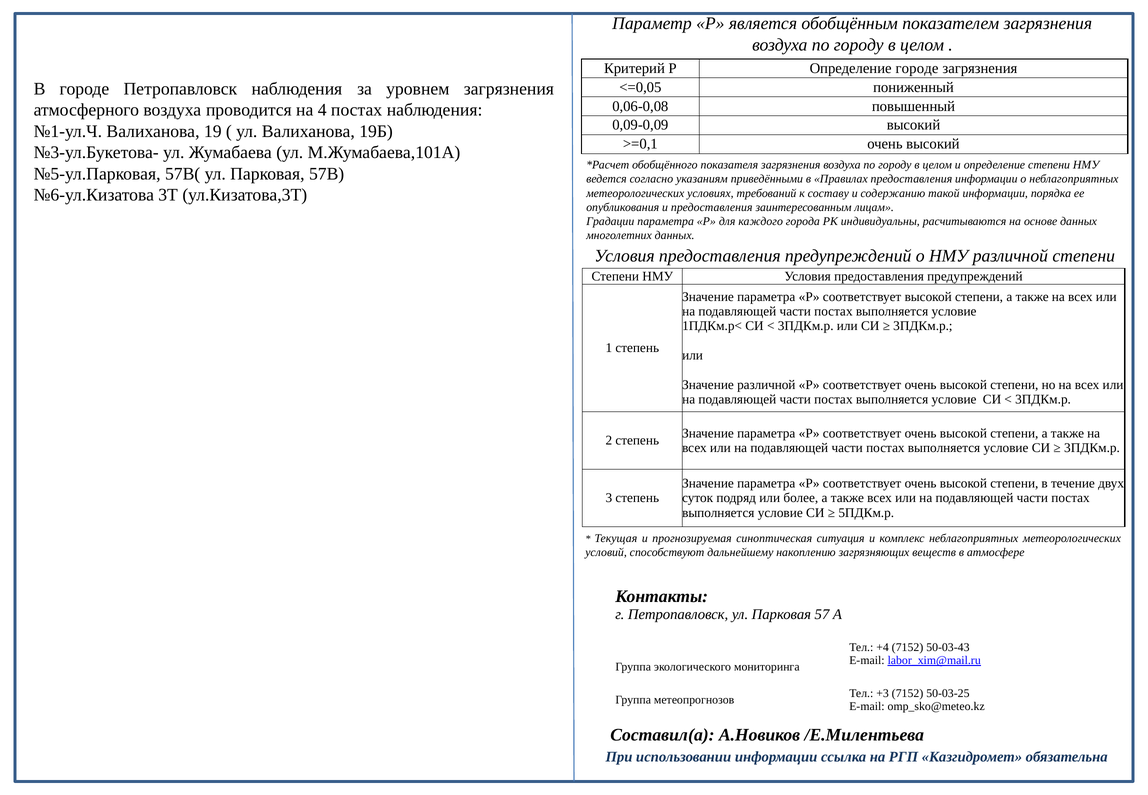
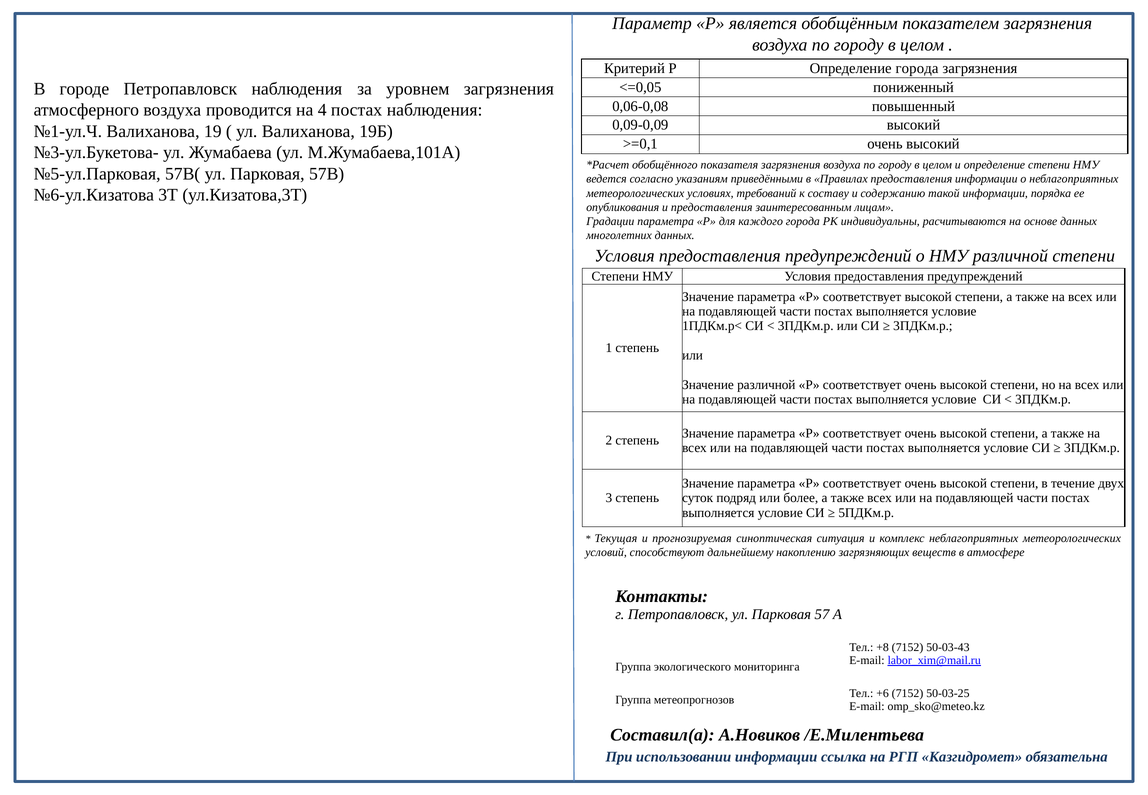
Определение городе: городе -> города (917, 68)
+4: +4 -> +8 (883, 647)
+3: +3 -> +6 (883, 693)
